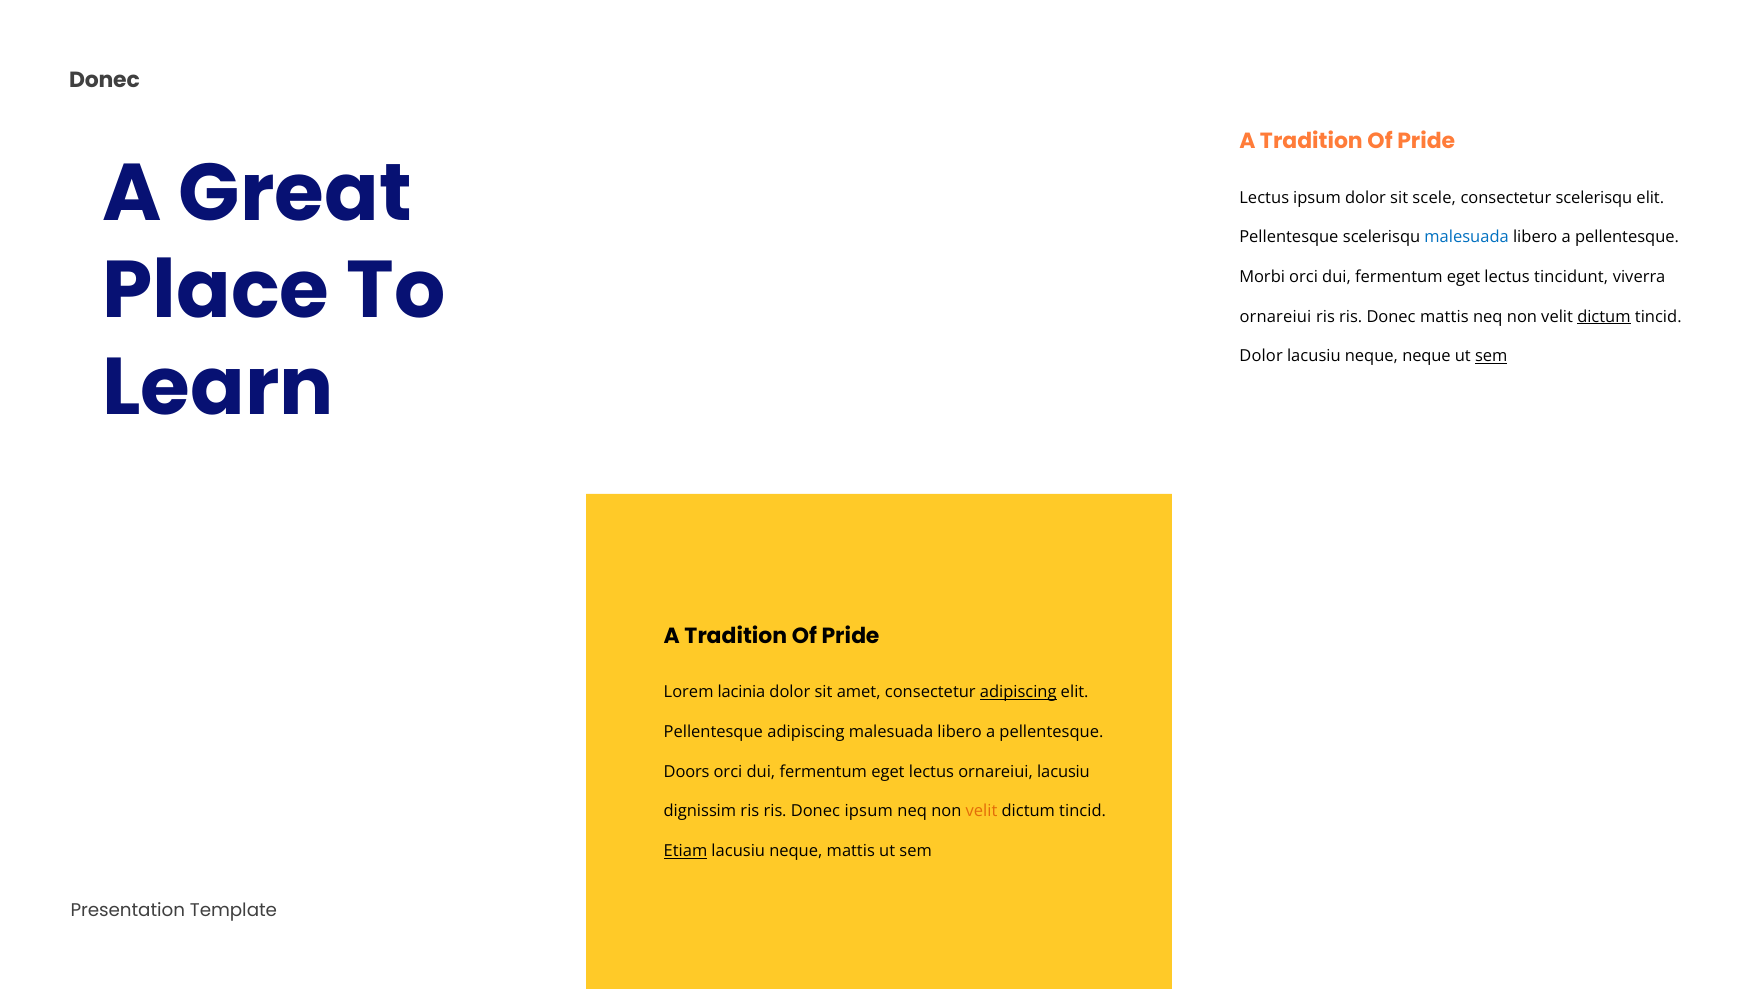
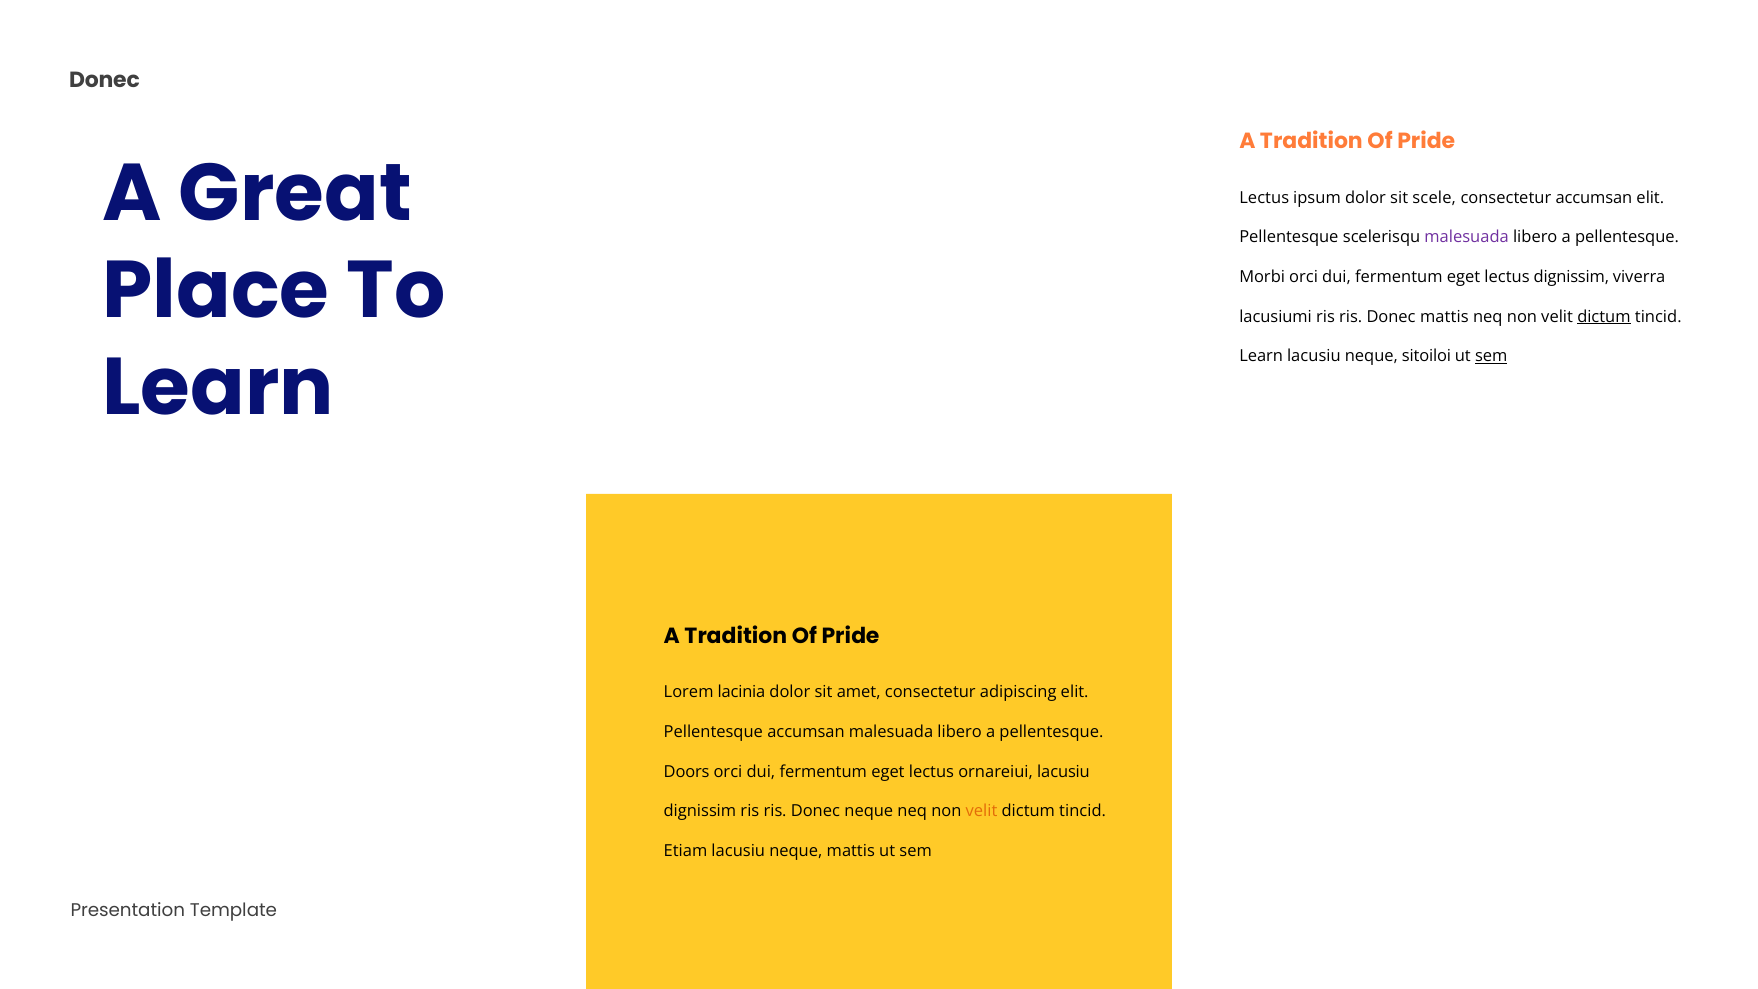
consectetur scelerisqu: scelerisqu -> accumsan (1594, 198)
malesuada colour: blue -> purple (1467, 237)
lectus tincidunt: tincidunt -> dignissim (1571, 277)
ornareiui: ornareiui -> lacusiumi (1276, 317)
Dolor: Dolor -> Learn (1261, 356)
neque neque: neque -> sitoiloi (1427, 356)
adipiscing underline: present -> none (1018, 692)
Pellentesque adipiscing: adipiscing -> accumsan (806, 732)
Donec ipsum: ipsum -> neque (869, 811)
Etiam underline: present -> none (686, 851)
